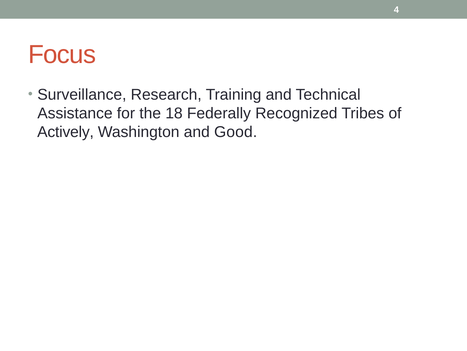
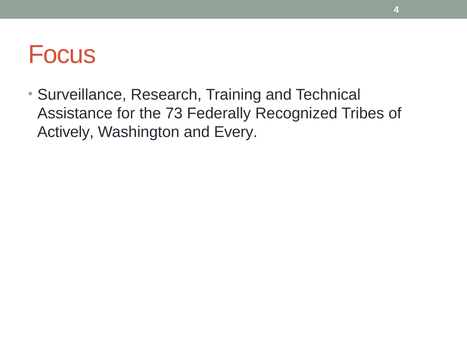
18: 18 -> 73 (174, 113)
Good: Good -> Every (236, 132)
